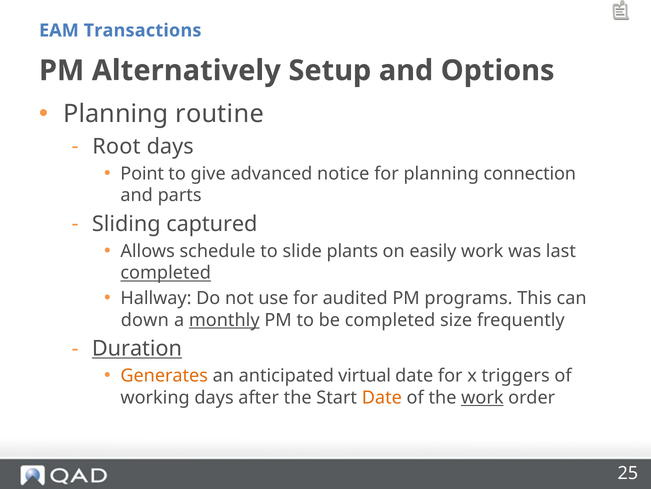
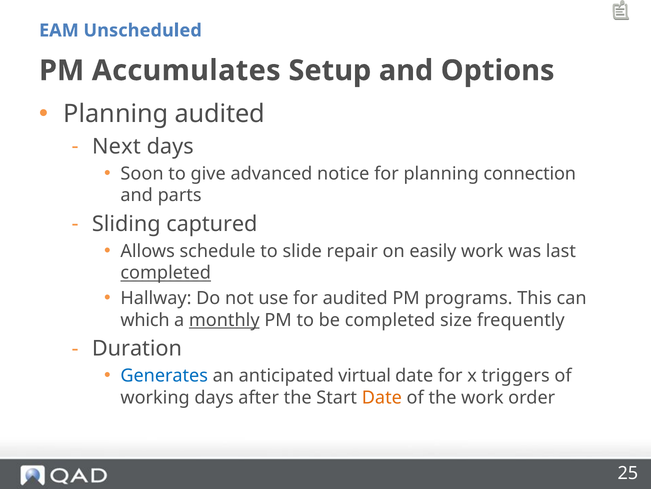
Transactions: Transactions -> Unscheduled (143, 30)
Alternatively: Alternatively -> Accumulates (186, 70)
Planning routine: routine -> audited (220, 114)
Root: Root -> Next (116, 146)
Point: Point -> Soon (142, 173)
plants: plants -> repair (352, 251)
down: down -> which (145, 320)
Duration underline: present -> none (137, 348)
Generates colour: orange -> blue (164, 375)
work underline: present -> none (482, 397)
